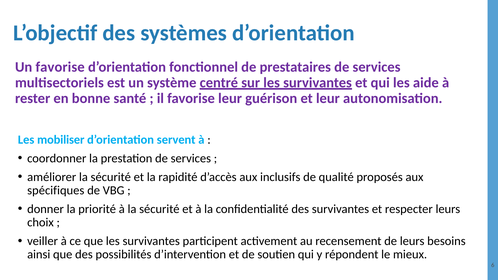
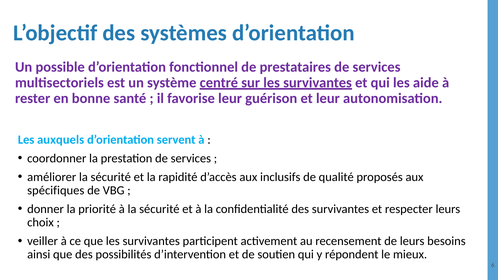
Un favorise: favorise -> possible (60, 67)
mobiliser: mobiliser -> auxquels (61, 140)
